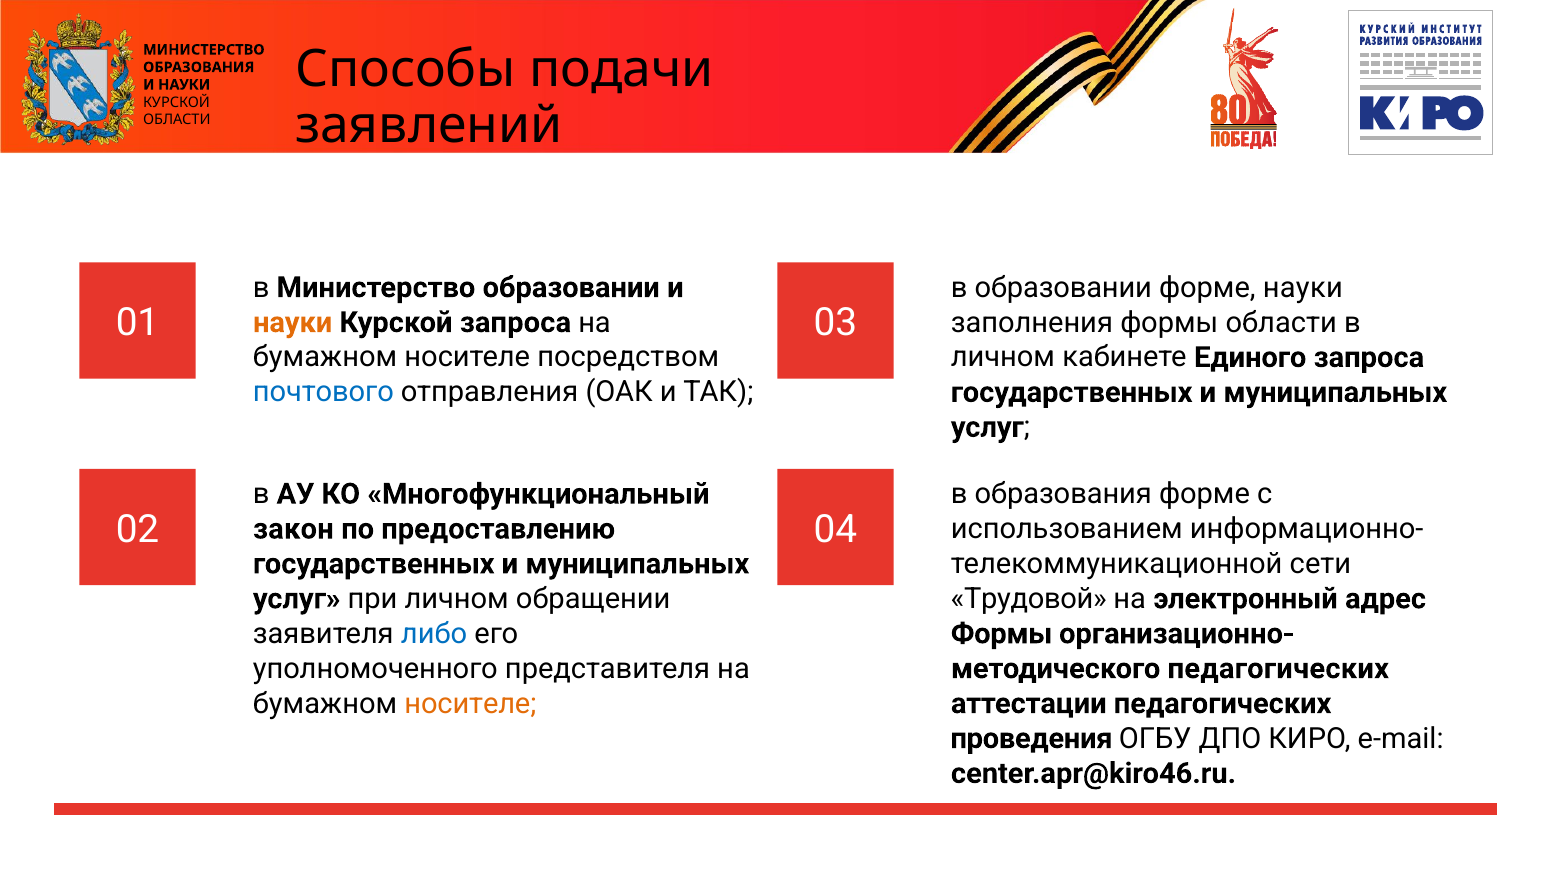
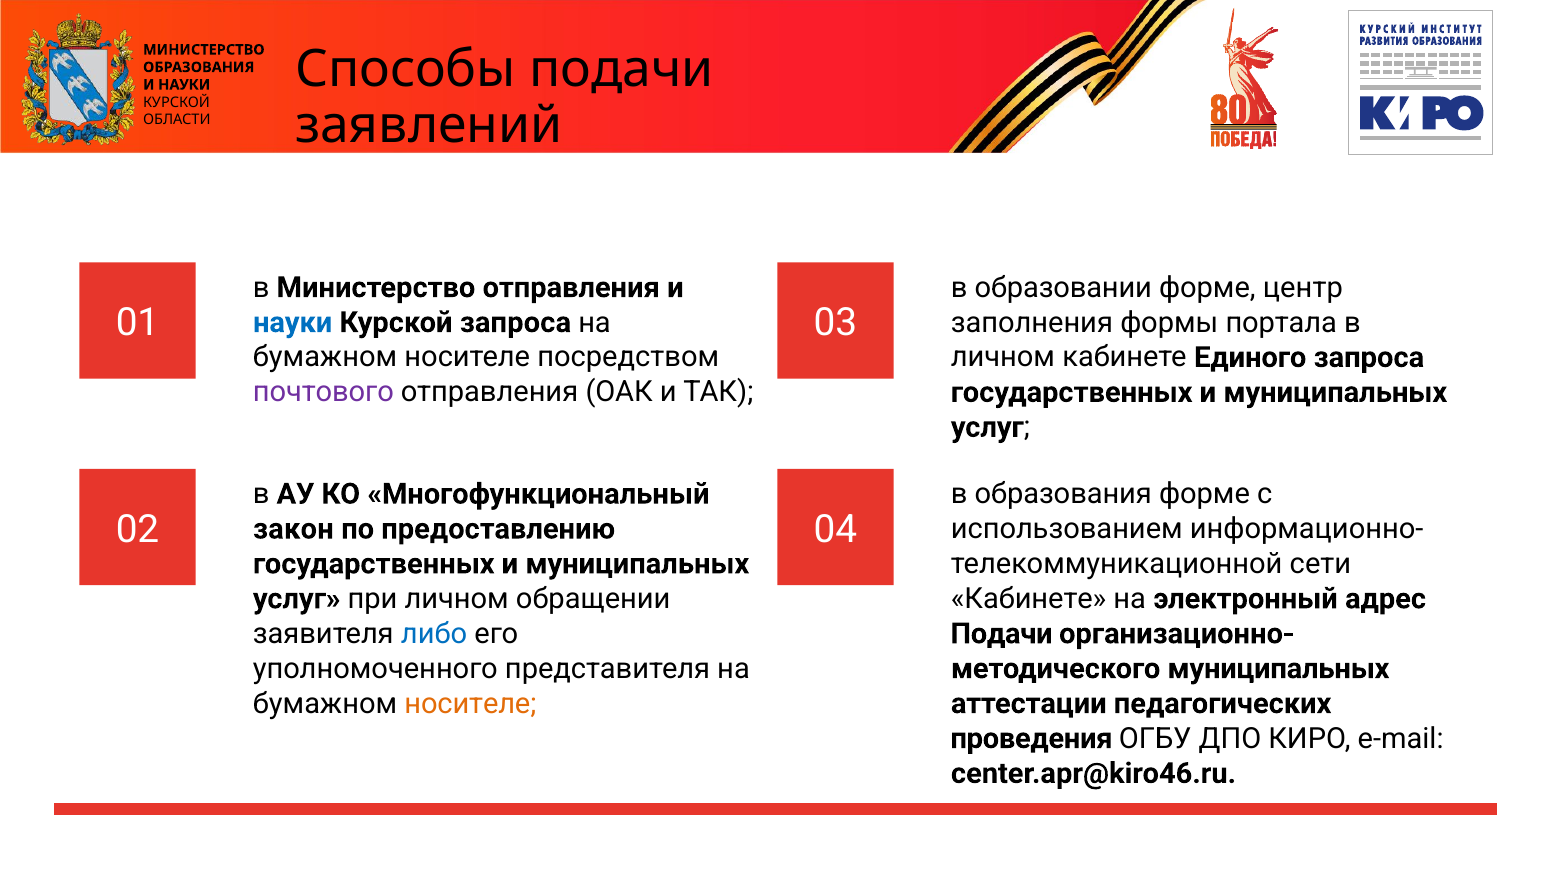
Министерство образовании: образовании -> отправления (571, 287)
форме науки: науки -> центр (1303, 287)
формы области: области -> портала (1281, 322)
науки colour: orange -> blue (293, 322)
почтового colour: blue -> purple (323, 392)
Трудовой: Трудовой -> Кабинете (1029, 598)
Формы: Формы -> Подачи (1002, 633)
педагогических: педагогических -> муниципальных (1278, 668)
